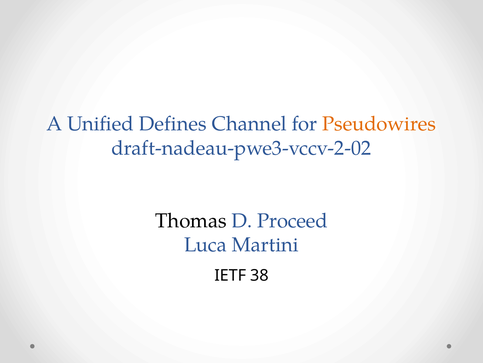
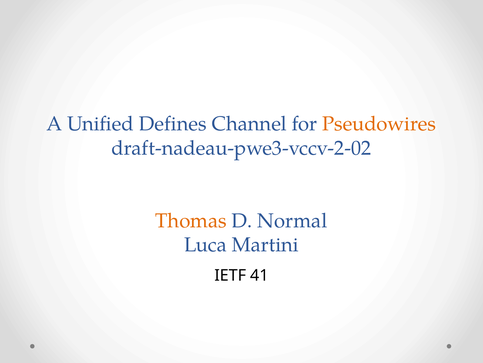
Thomas colour: black -> orange (191, 220)
Proceed: Proceed -> Normal (292, 220)
38: 38 -> 41 (259, 275)
